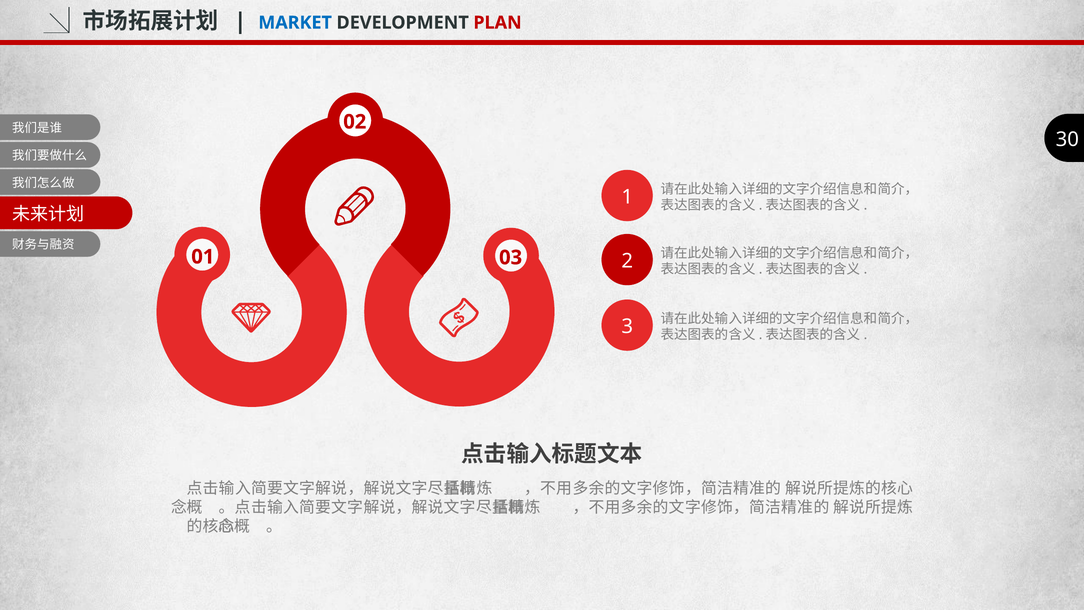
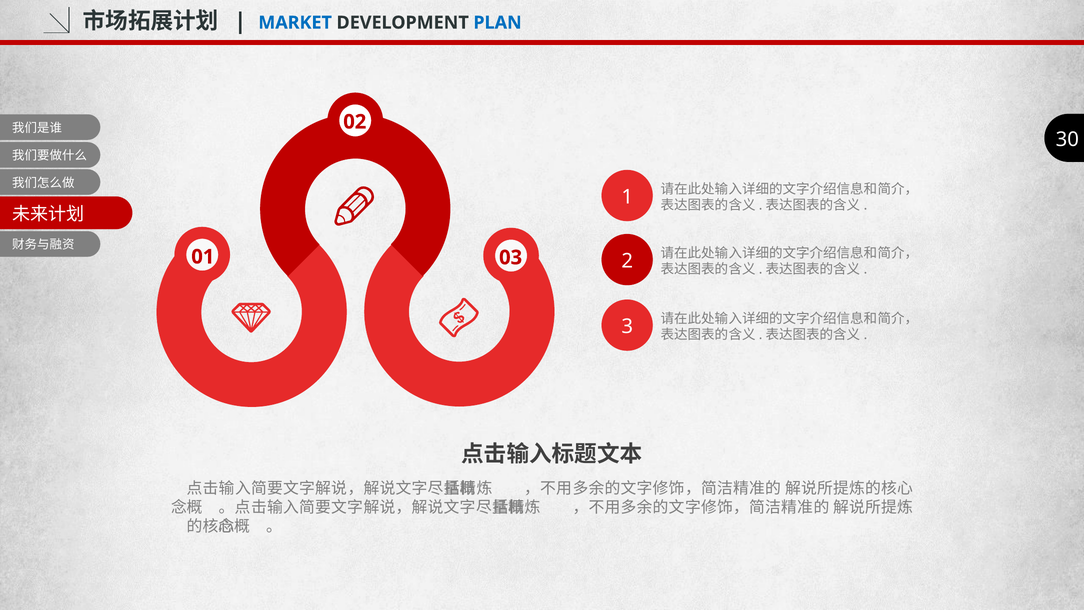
PLAN colour: red -> blue (498, 23)
